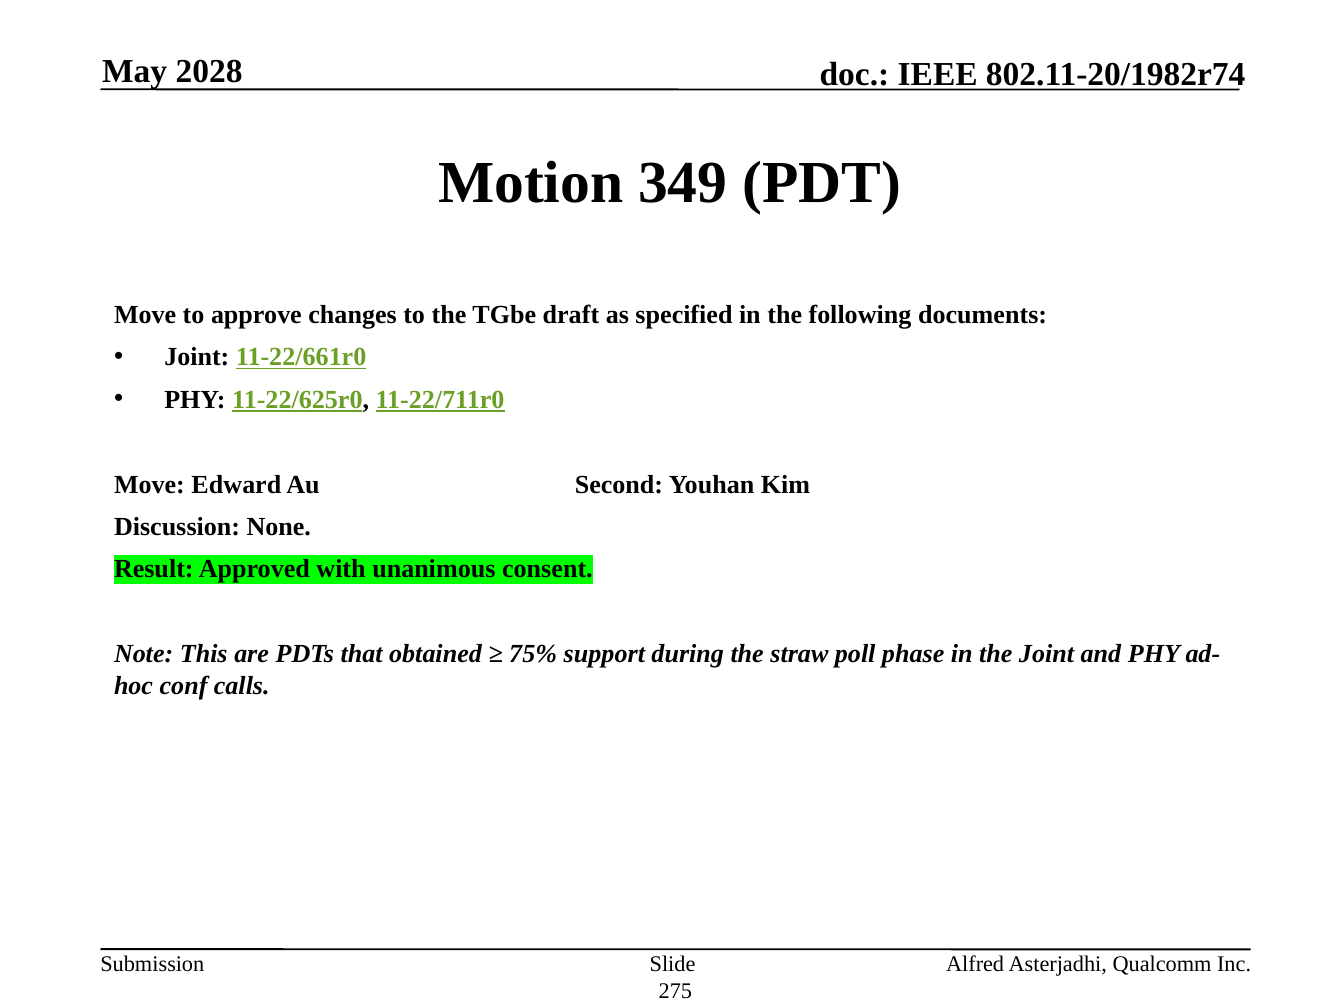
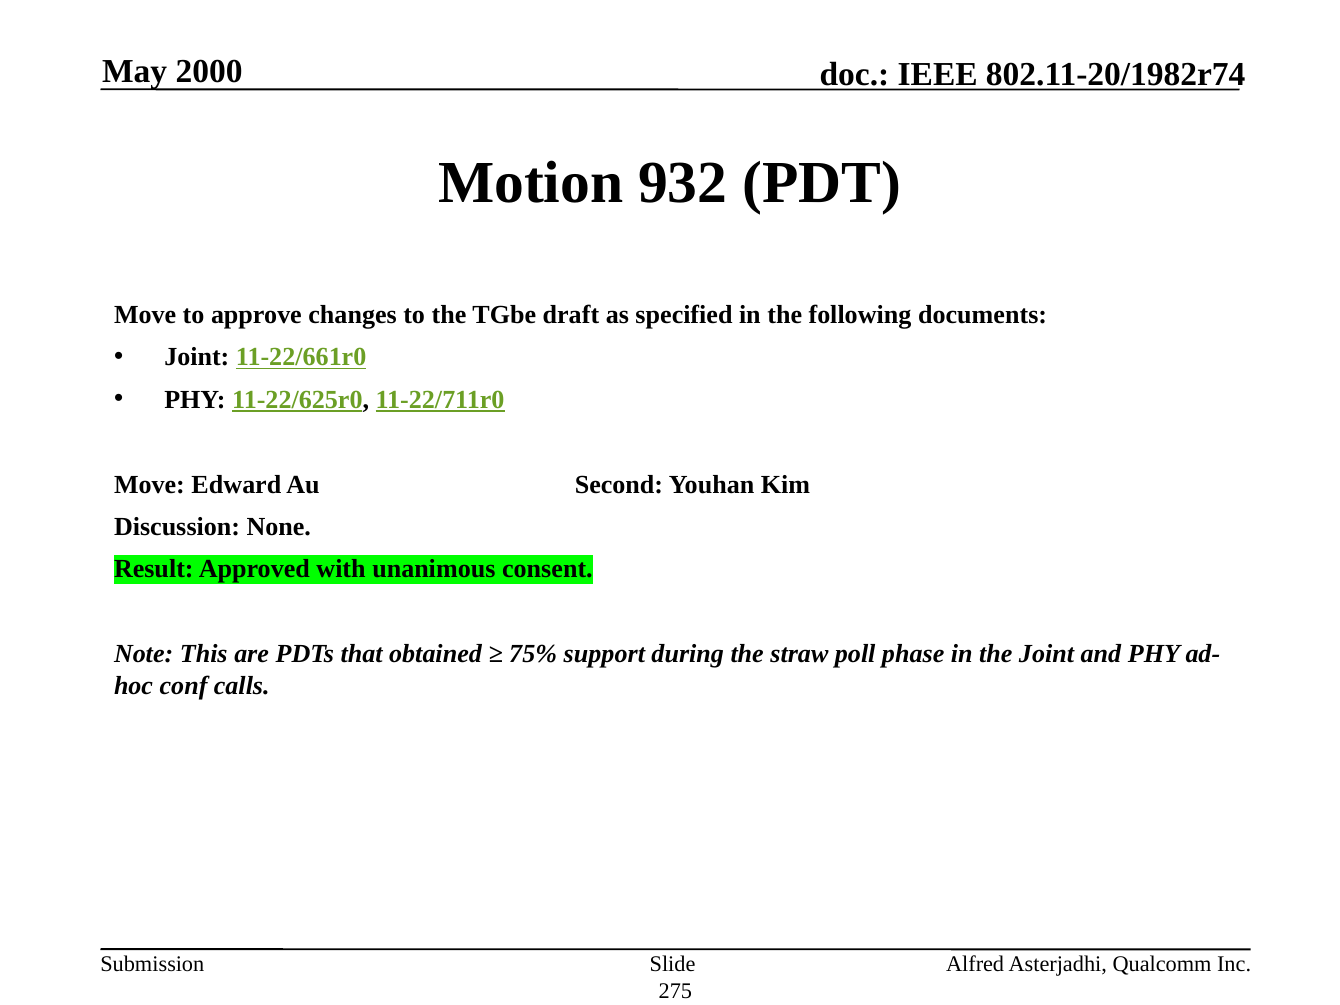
2028: 2028 -> 2000 (209, 71)
349: 349 -> 932 (683, 183)
